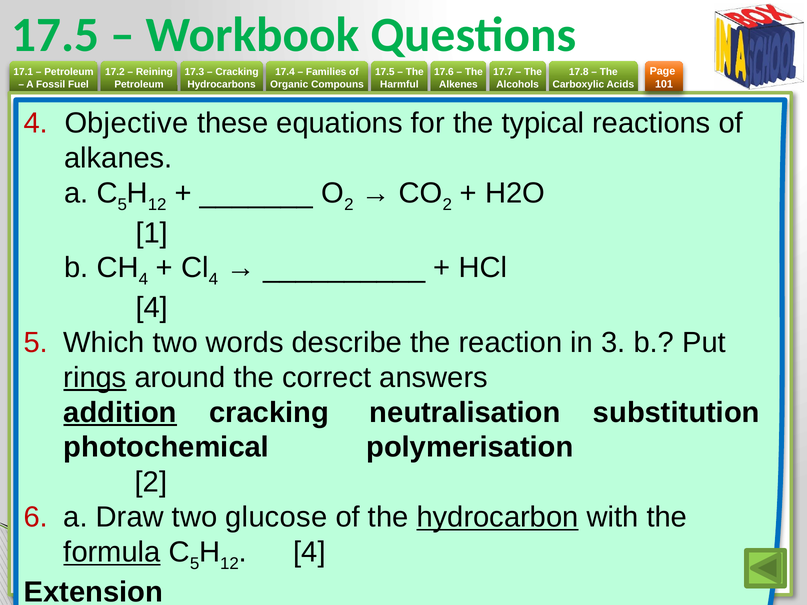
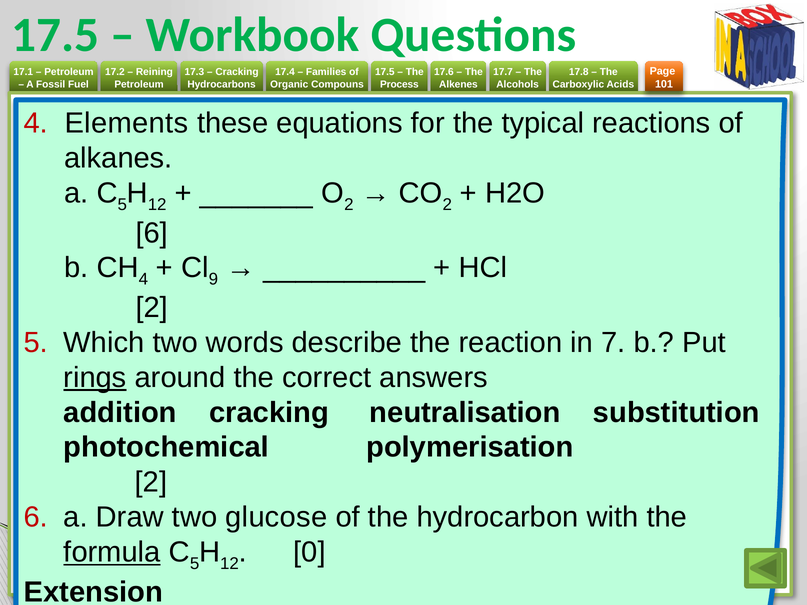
Harmful: Harmful -> Process (399, 84)
Objective: Objective -> Elements (126, 123)
1: 1 -> 6 (152, 233)
4: 4 -> 9 (213, 279)
4: 4 -> 2 (152, 308)
in 3: 3 -> 7 (613, 343)
addition underline: present -> none (120, 413)
hydrocarbon underline: present -> none (498, 517)
4: 4 -> 0 (309, 552)
